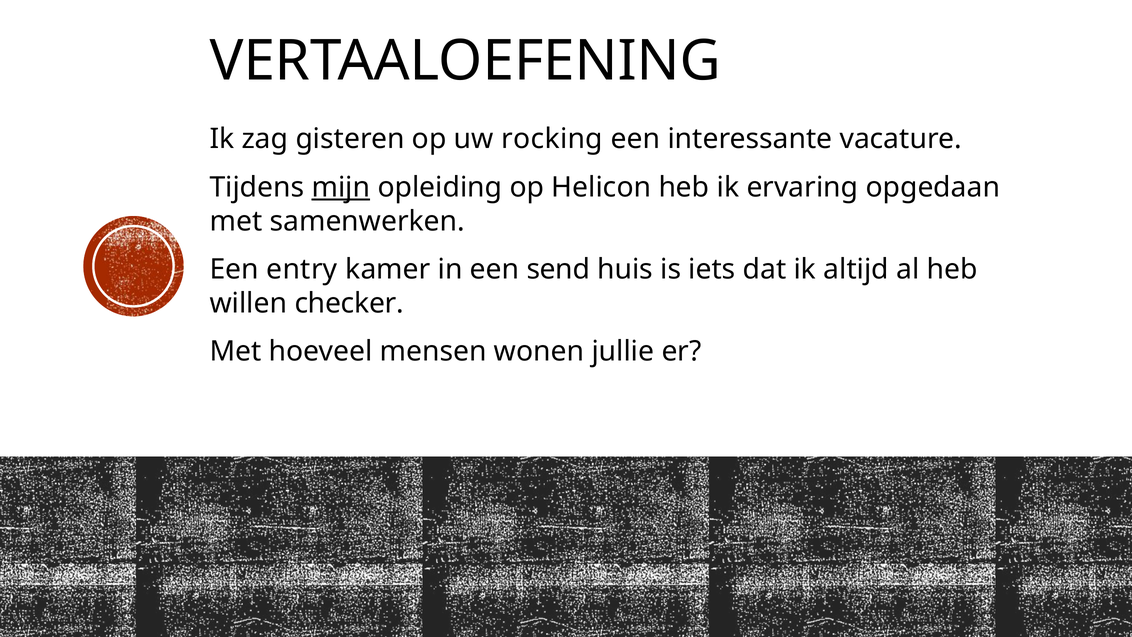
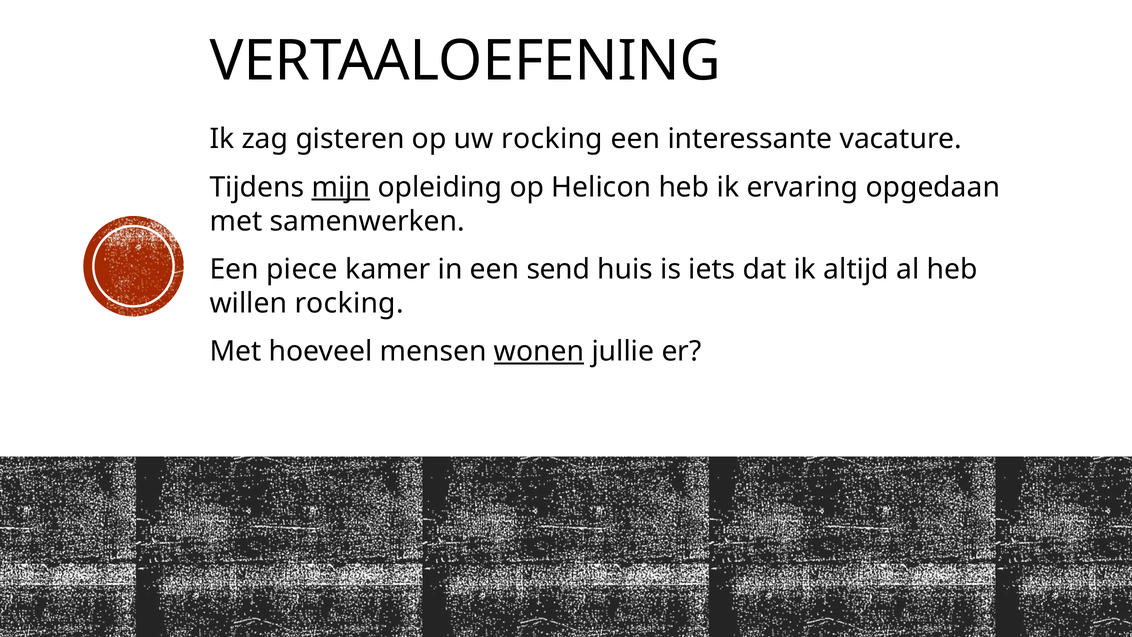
entry: entry -> piece (302, 269)
willen checker: checker -> rocking (349, 303)
wonen underline: none -> present (539, 351)
